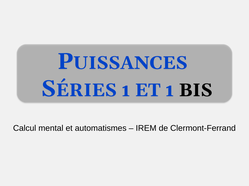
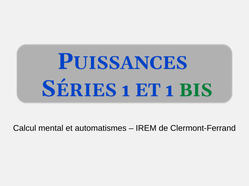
BIS colour: black -> green (196, 91)
